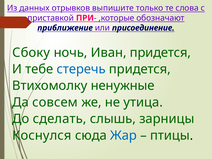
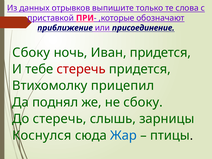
стеречь colour: blue -> red (81, 69)
ненужные: ненужные -> прицепил (123, 86)
совсем: совсем -> поднял (55, 102)
не утица: утица -> сбоку (143, 102)
До сделать: сделать -> стеречь (60, 119)
